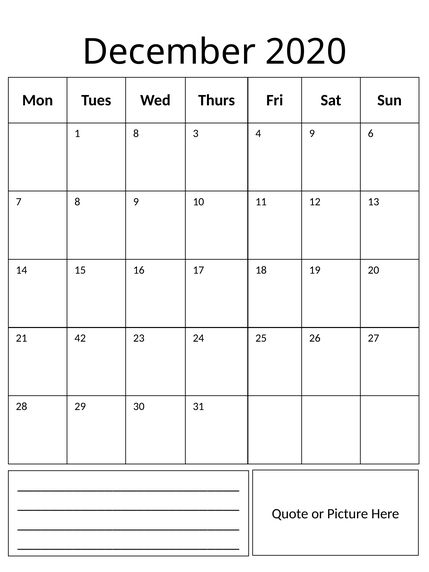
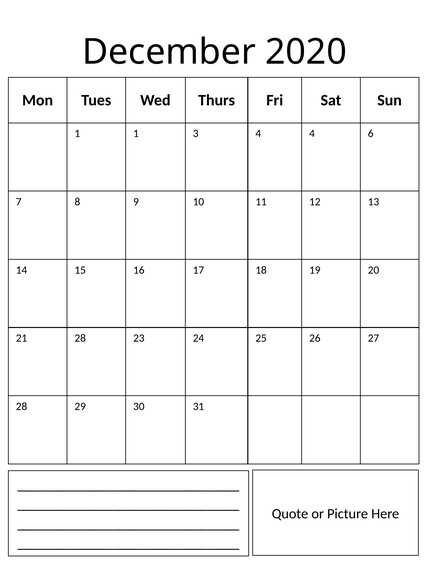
1 8: 8 -> 1 (136, 134)
4 9: 9 -> 4 (312, 134)
21 42: 42 -> 28 (80, 338)
